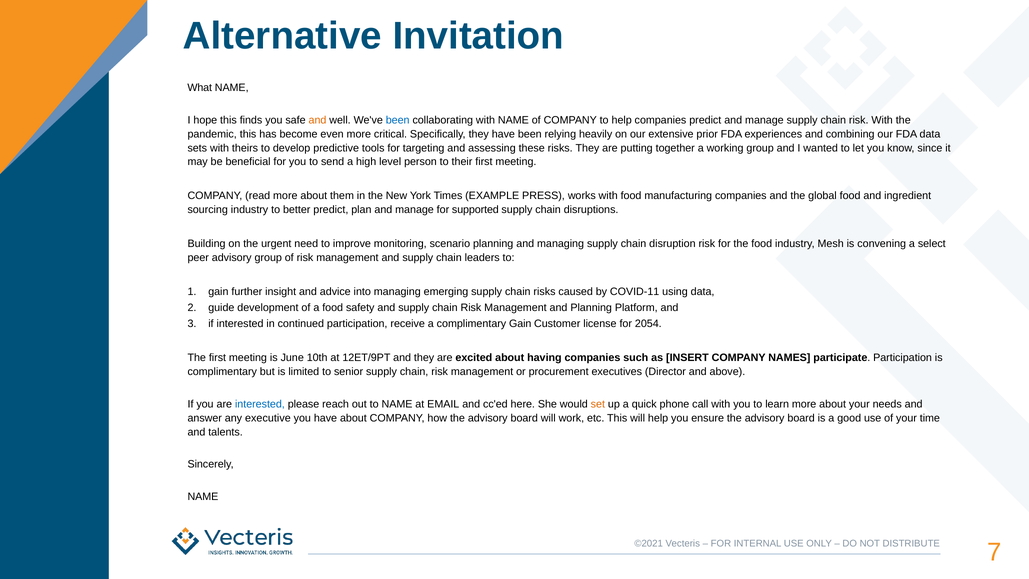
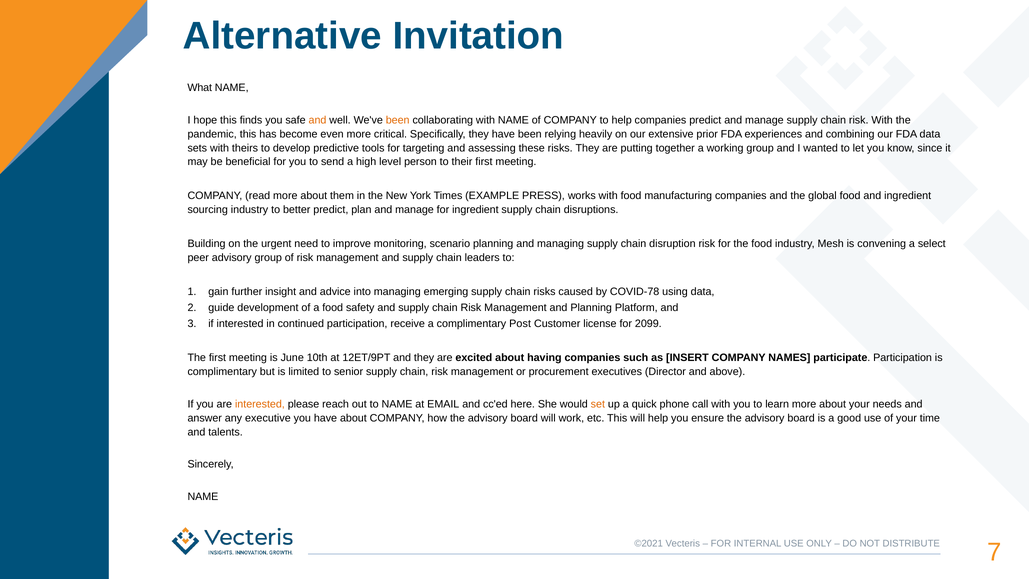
been colour: blue -> orange (398, 120)
for supported: supported -> ingredient (475, 210)
COVID-11: COVID-11 -> COVID-78 (635, 291)
complimentary Gain: Gain -> Post (520, 324)
2054: 2054 -> 2099 (648, 324)
interested colour: blue -> orange (260, 404)
